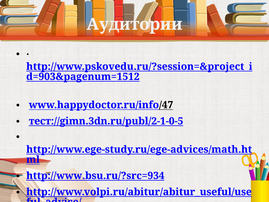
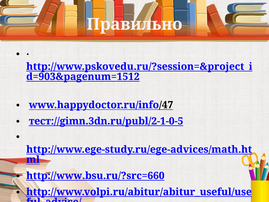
Аудитории: Аудитории -> Правильно (134, 24)
http://www.bsu.ru/?src=934: http://www.bsu.ru/?src=934 -> http://www.bsu.ru/?src=660 (95, 176)
